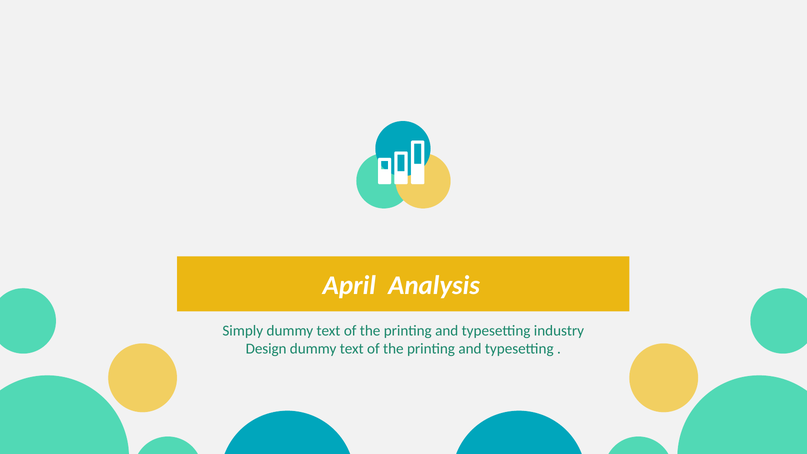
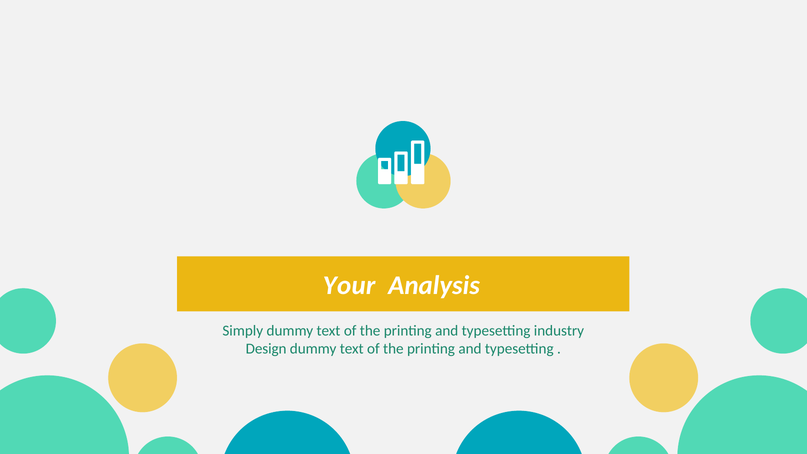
April: April -> Your (349, 285)
